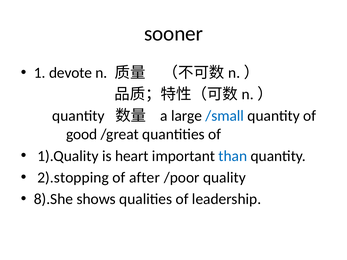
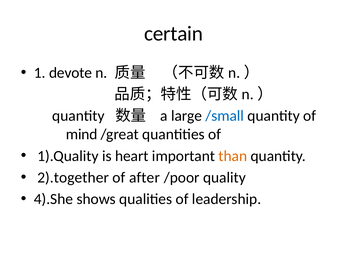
sooner: sooner -> certain (174, 34)
good: good -> mind (82, 135)
than colour: blue -> orange (233, 156)
2).stopping: 2).stopping -> 2).together (73, 178)
8).She: 8).She -> 4).She (53, 199)
